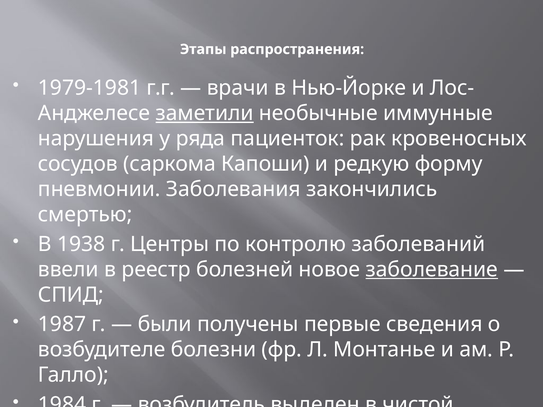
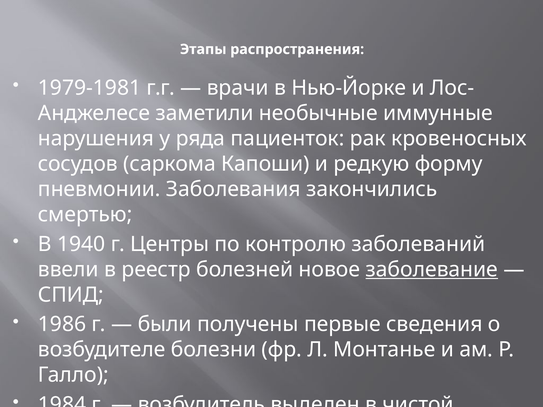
заметили underline: present -> none (205, 113)
1938: 1938 -> 1940 (81, 244)
1987: 1987 -> 1986 (62, 325)
